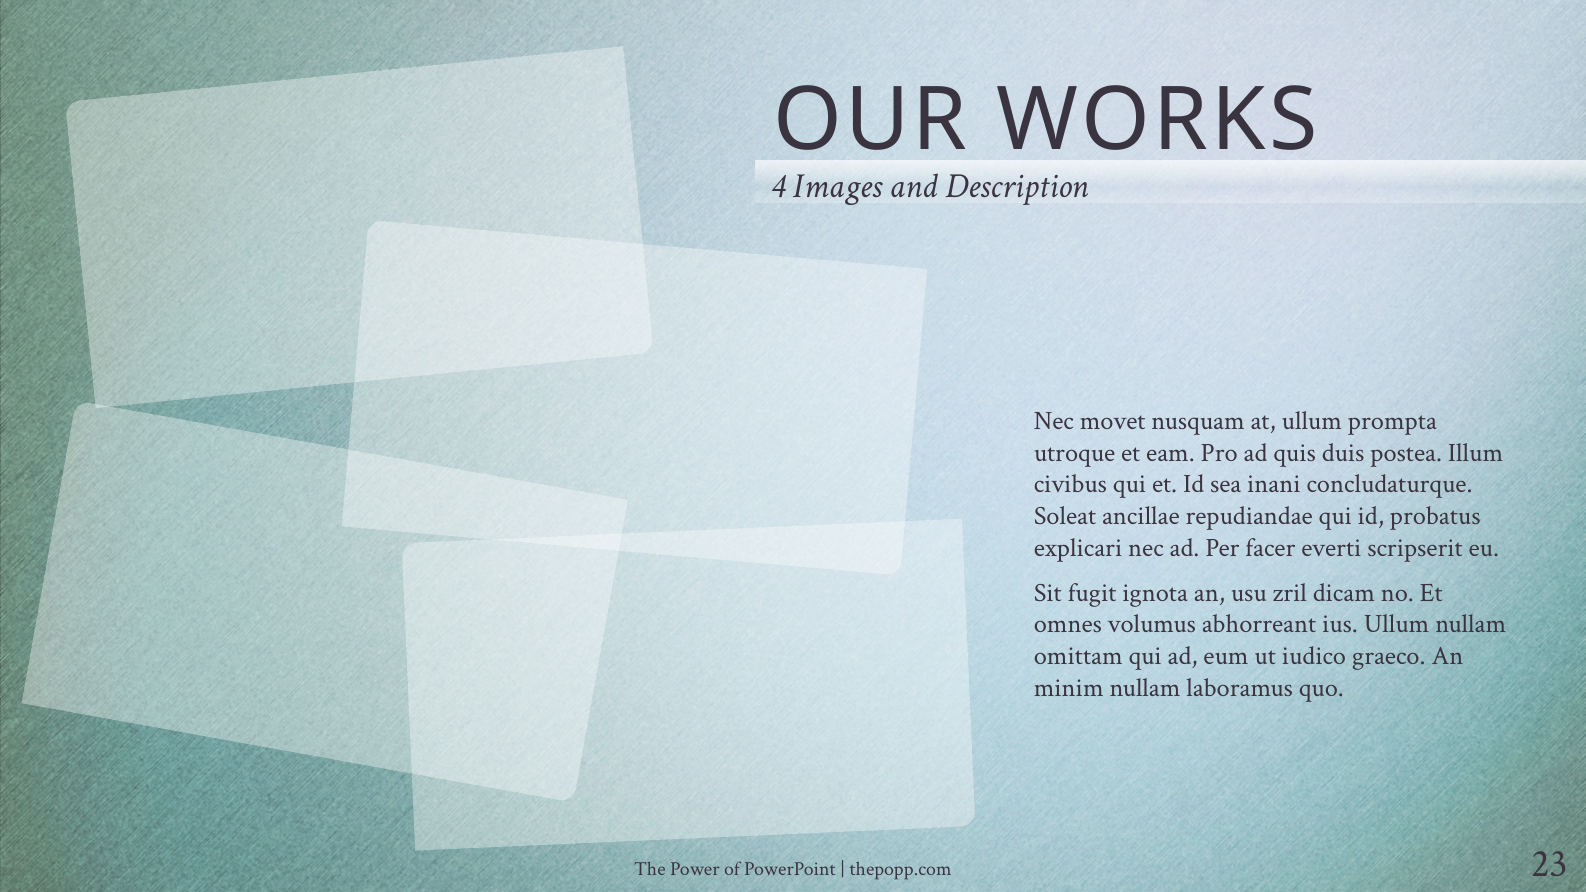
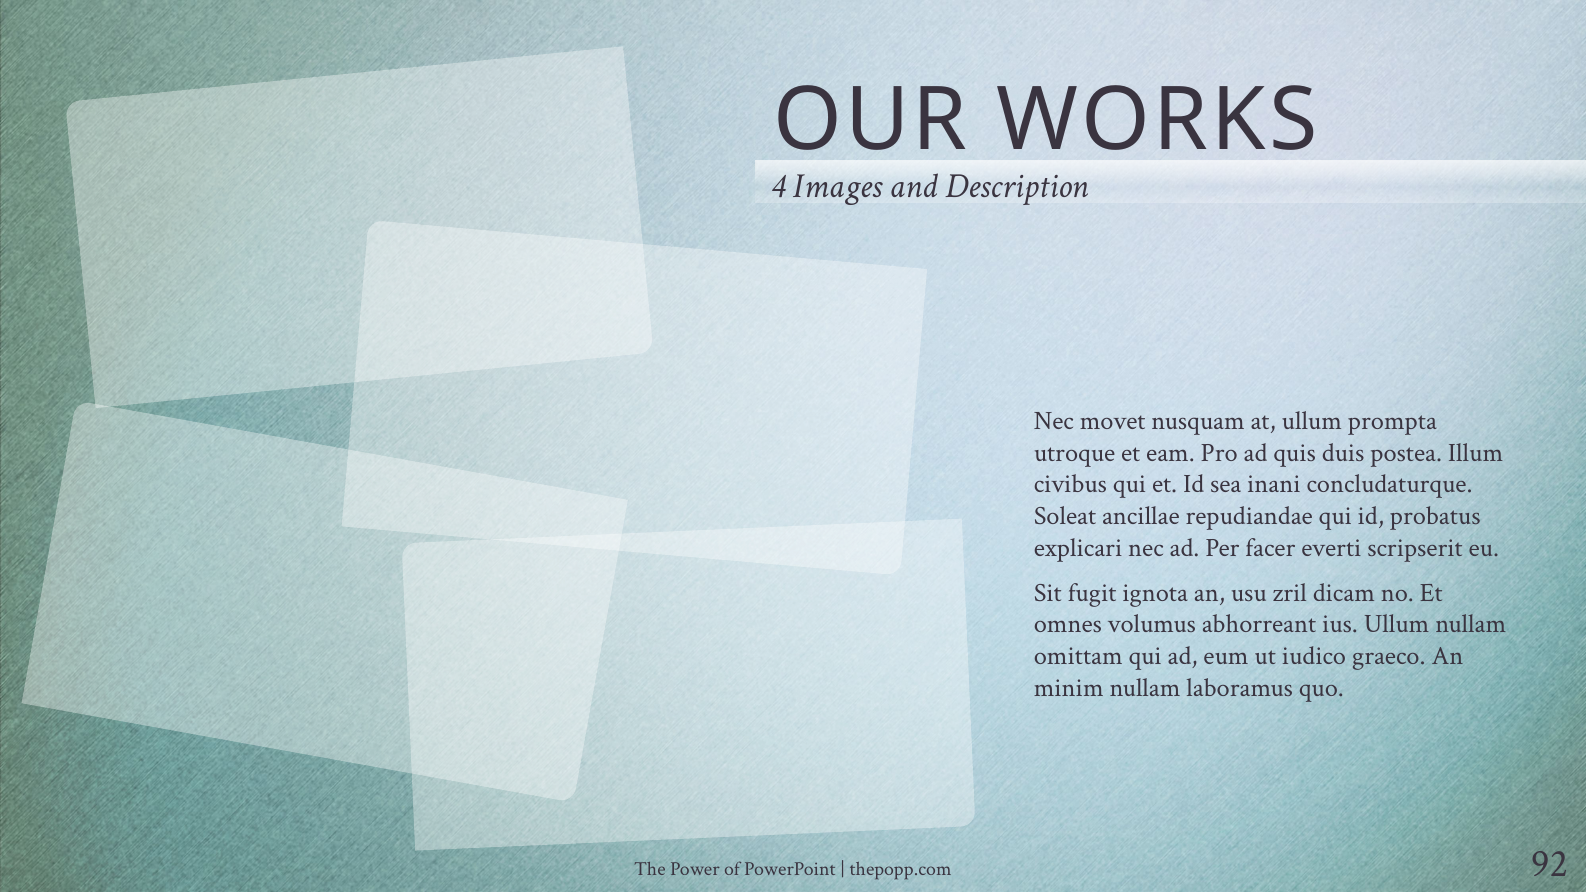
23: 23 -> 92 (1550, 863)
